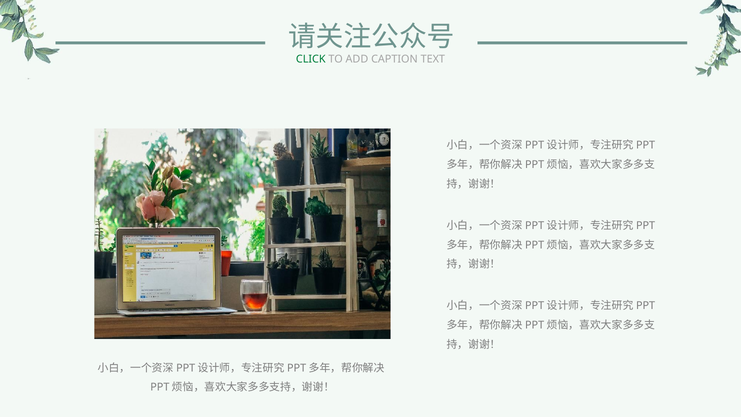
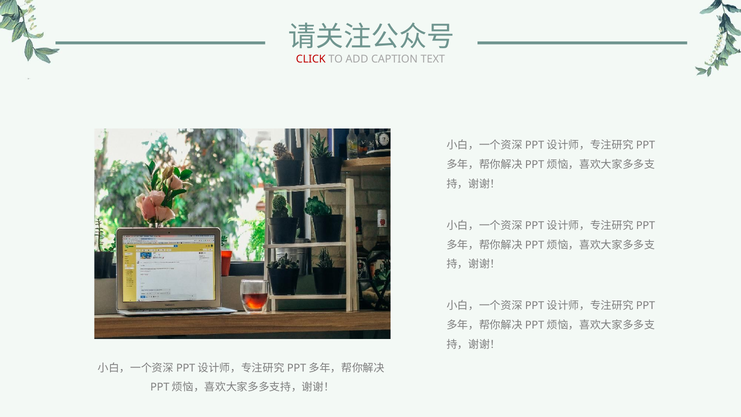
CLICK colour: green -> red (311, 59)
